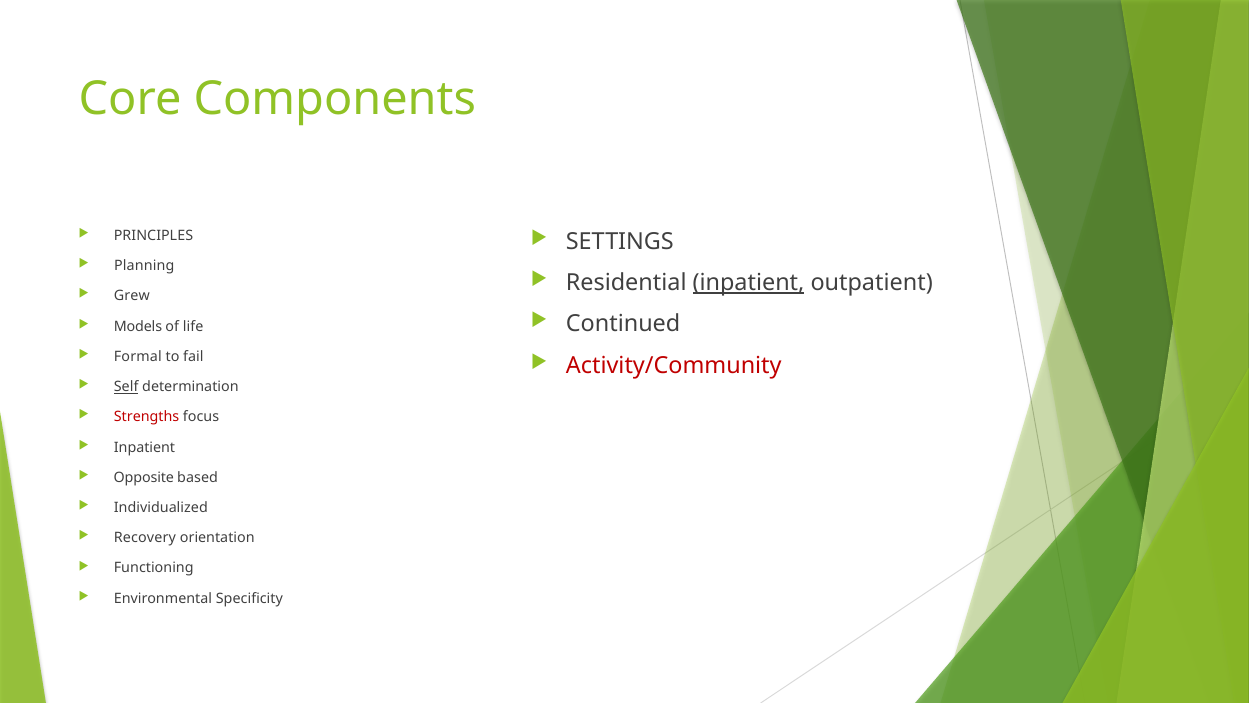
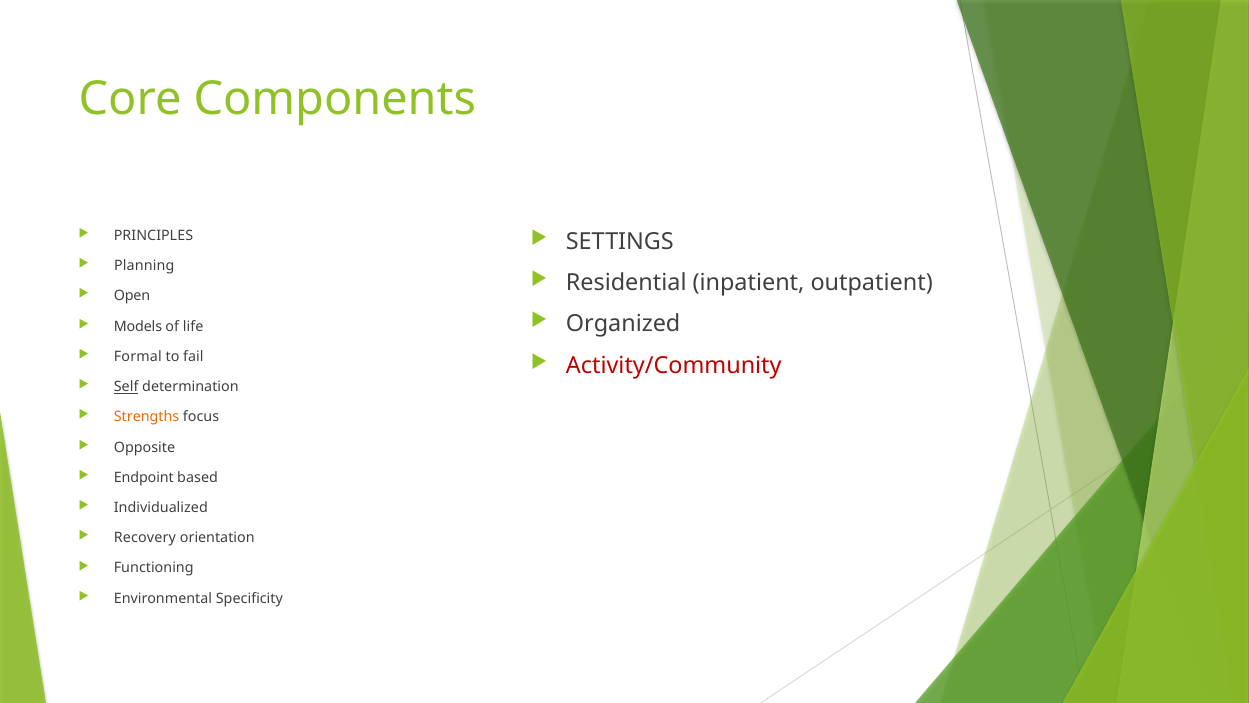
inpatient underline: present -> none (749, 283)
Grew: Grew -> Open (132, 296)
Continued: Continued -> Organized (623, 324)
Strengths colour: red -> orange (147, 417)
Inpatient: Inpatient -> Opposite (144, 447)
Opposite: Opposite -> Endpoint (144, 477)
